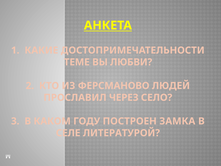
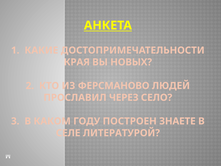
ТЕМЕ: ТЕМЕ -> КРАЯ (77, 62)
ЛЮБВИ: ЛЮБВИ -> НОВЫХ (131, 62)
ЗАМКА: ЗАМКА -> ЗНАЕТЕ (177, 121)
